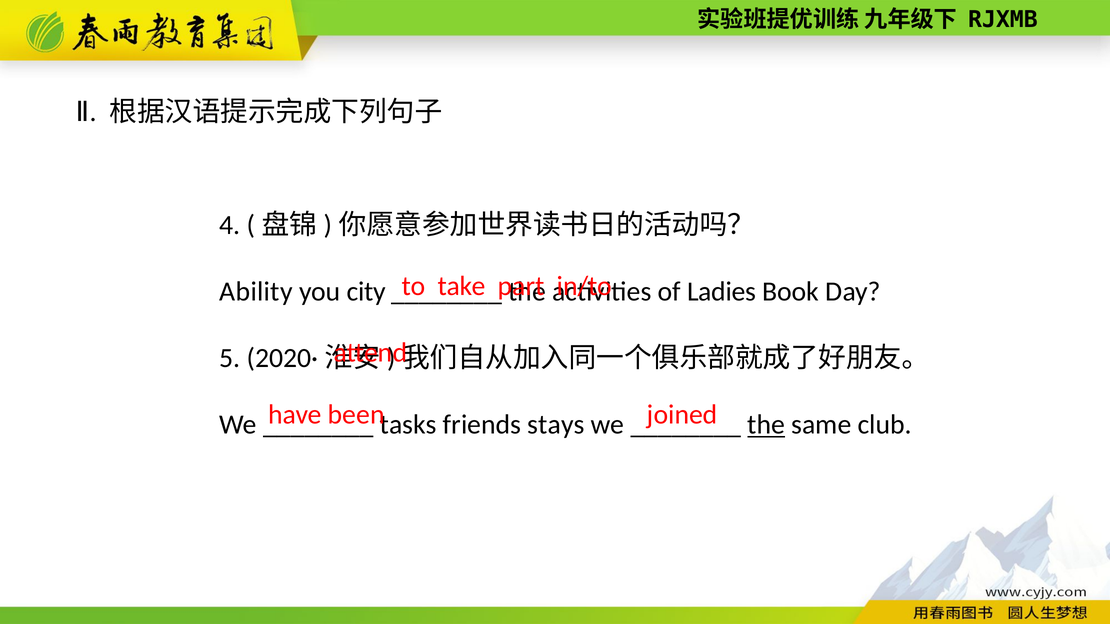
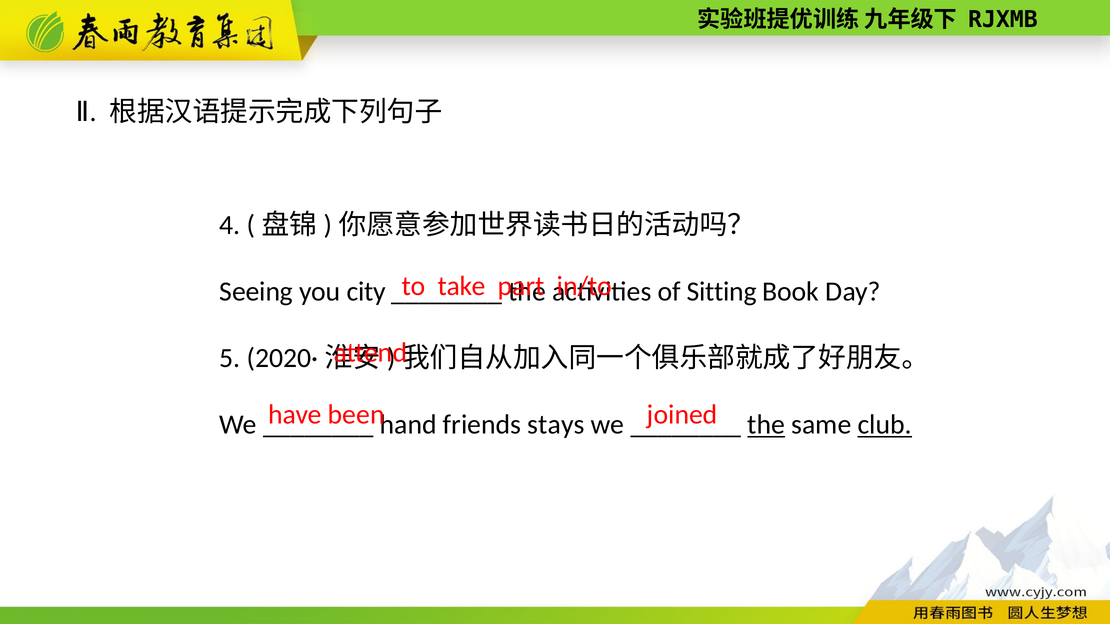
Ability: Ability -> Seeing (256, 292)
Ladies: Ladies -> Sitting (722, 292)
tasks: tasks -> hand (408, 425)
club underline: none -> present (885, 425)
